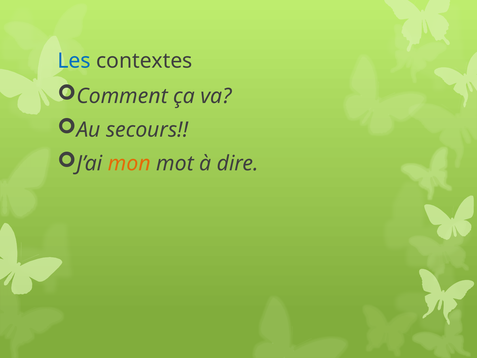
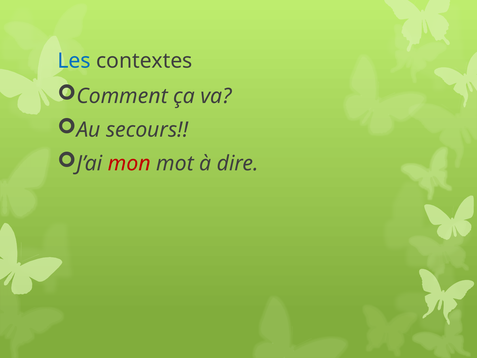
mon colour: orange -> red (129, 163)
